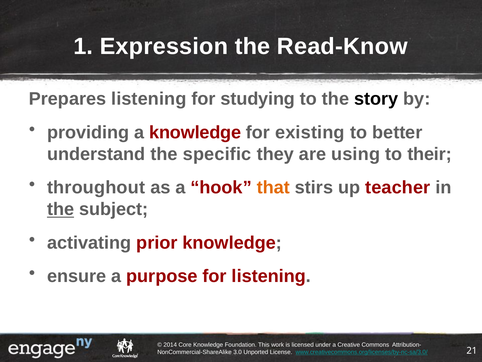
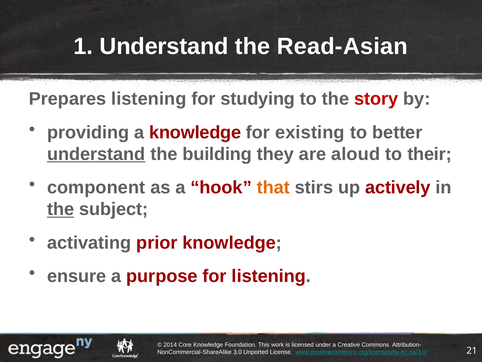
1 Expression: Expression -> Understand (164, 46)
Read-Know: Read-Know -> Read-Asian (342, 46)
story colour: black -> red (376, 99)
understand underline: none -> present (96, 154)
specific: specific -> building (217, 154)
using: using -> aloud (356, 154)
throughout: throughout -> component (96, 187)
teacher: teacher -> actively (398, 187)
